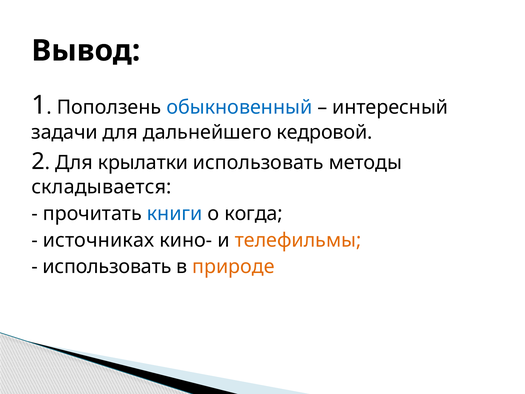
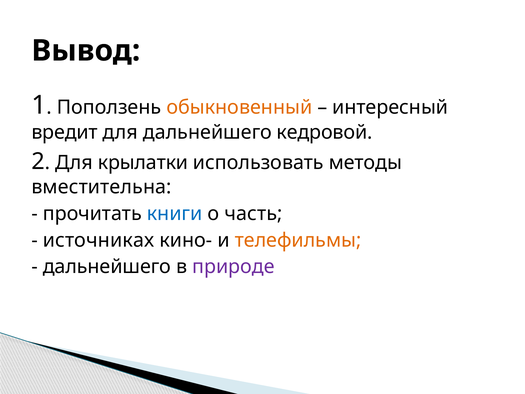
обыкновенный colour: blue -> orange (239, 107)
задачи: задачи -> вредит (64, 132)
складывается: складывается -> вместительна (102, 187)
когда: когда -> часть (253, 213)
использовать: использовать -> дальнейшего (107, 267)
природе colour: orange -> purple (233, 267)
